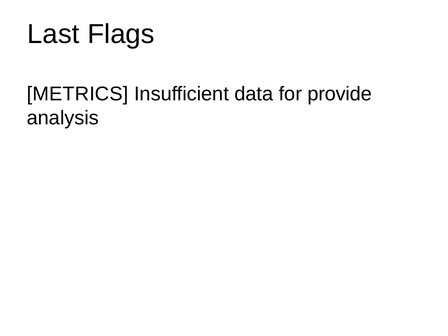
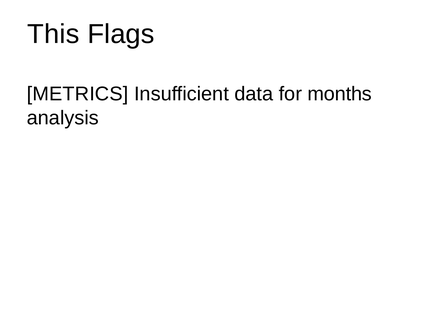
Last: Last -> This (53, 34)
provide: provide -> months (340, 94)
